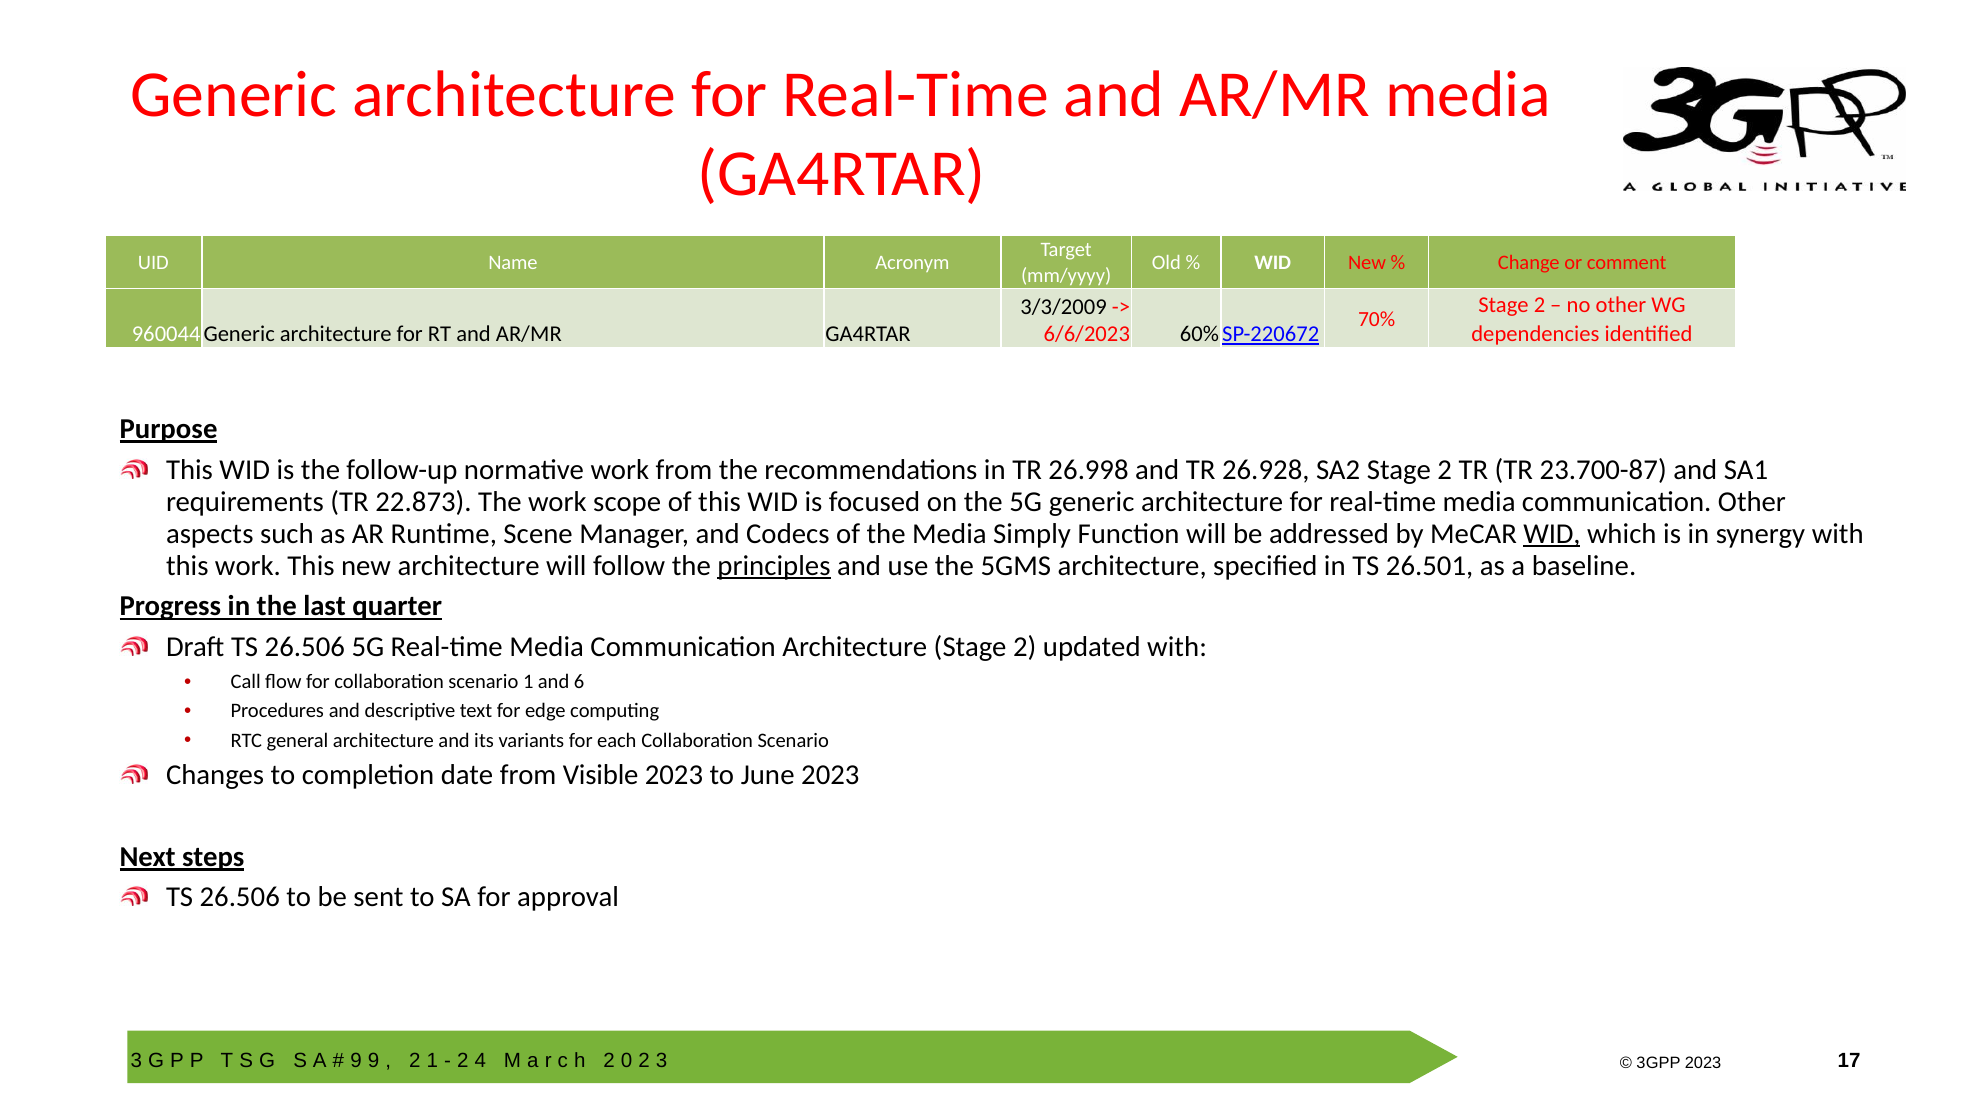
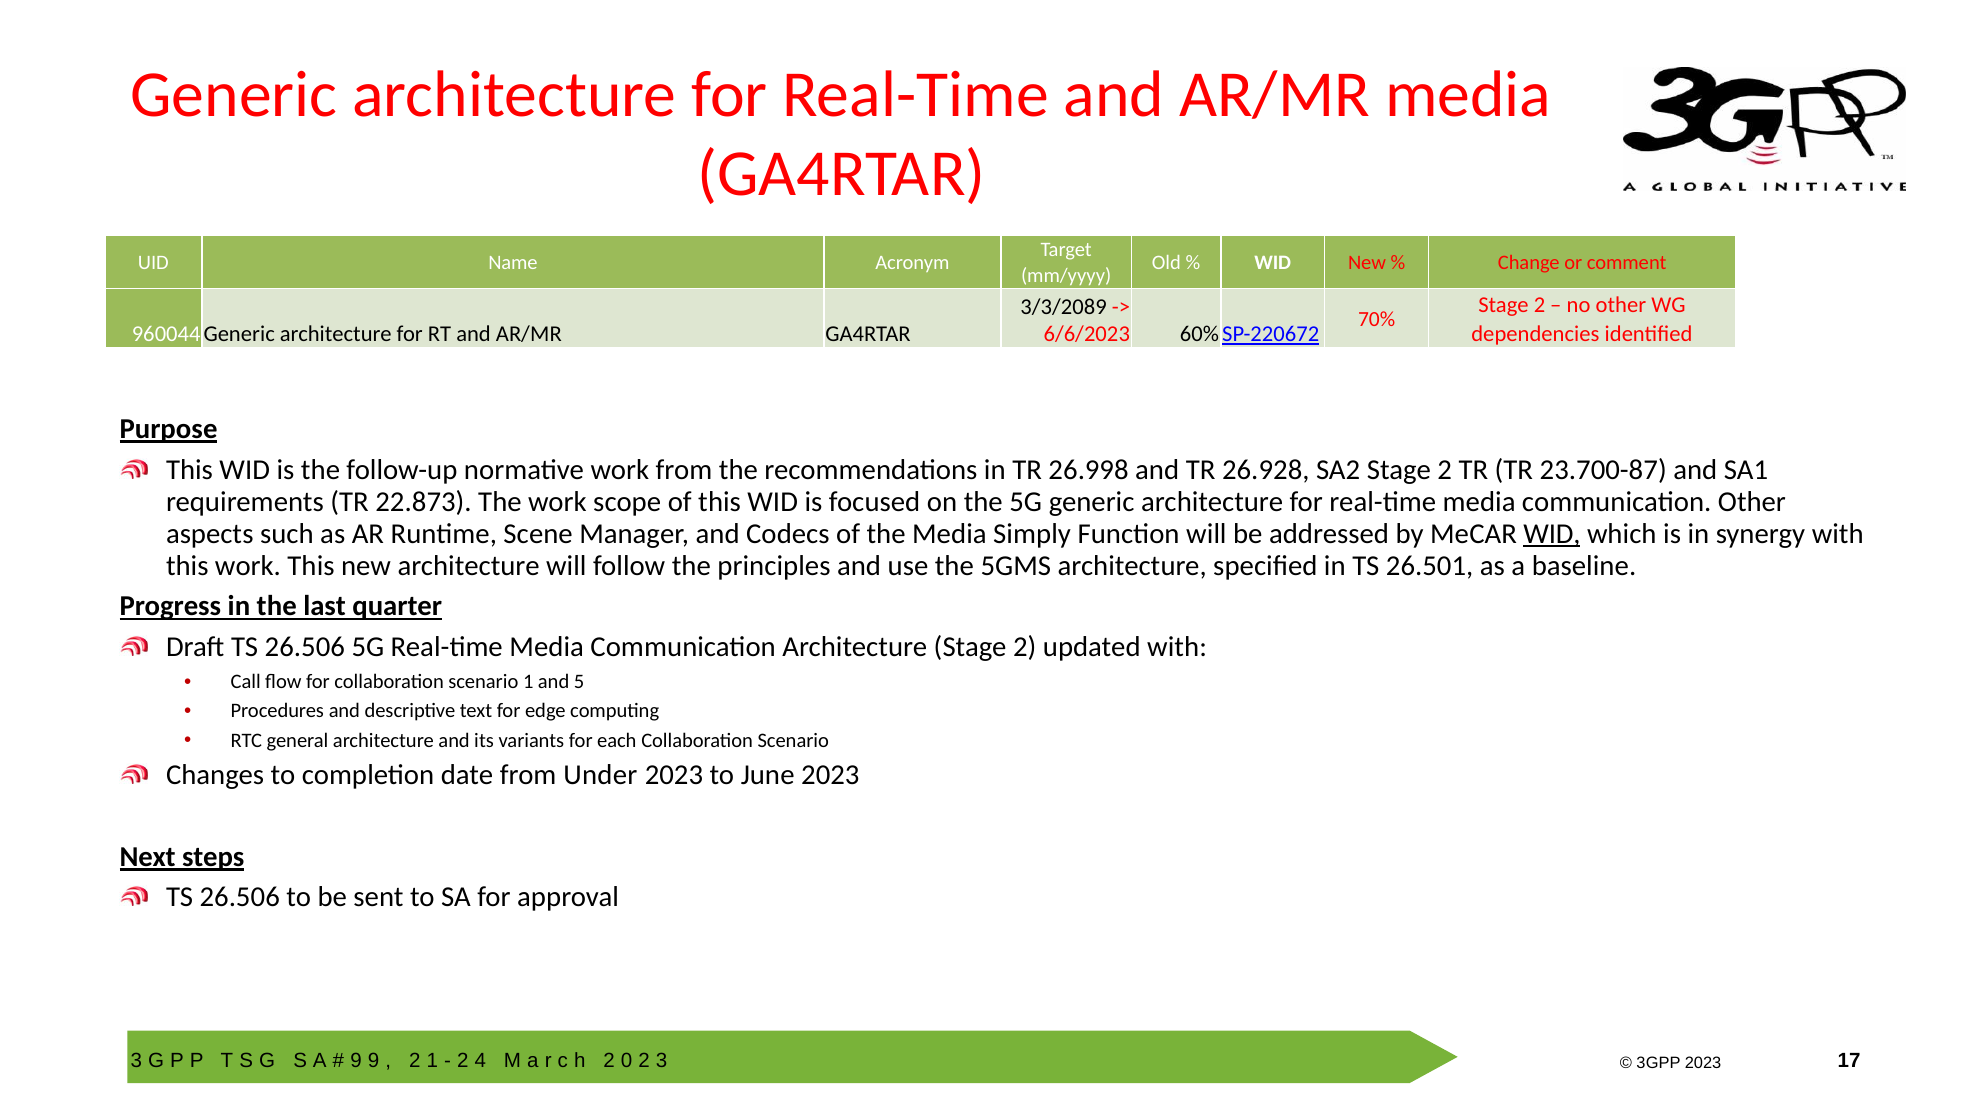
3/3/2009: 3/3/2009 -> 3/3/2089 (1064, 307)
principles underline: present -> none (774, 566)
6: 6 -> 5 (579, 682)
Visible: Visible -> Under (600, 775)
